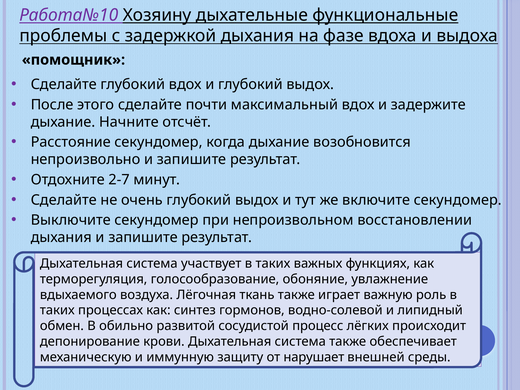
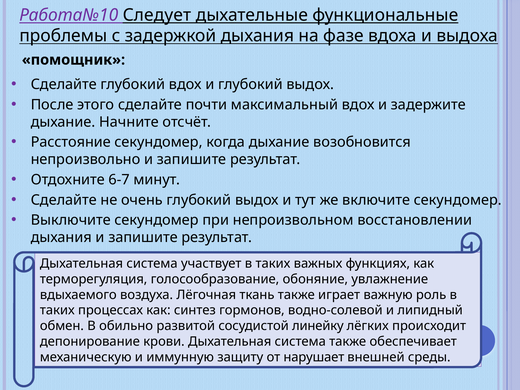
Хозяину: Хозяину -> Следует (157, 15)
2-7: 2-7 -> 6-7 (119, 180)
процесс: процесс -> линейку (318, 326)
